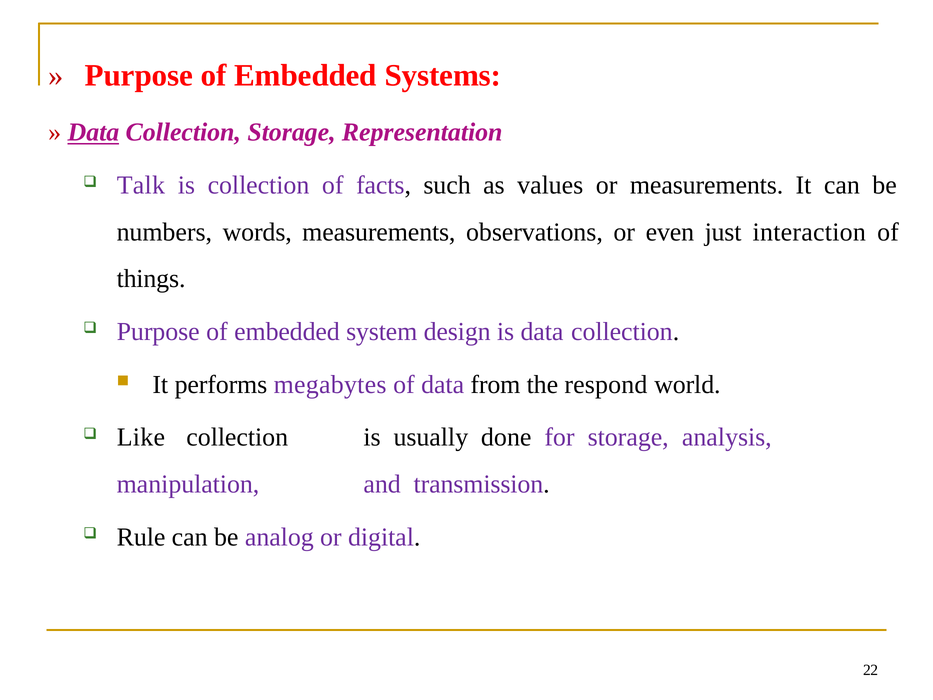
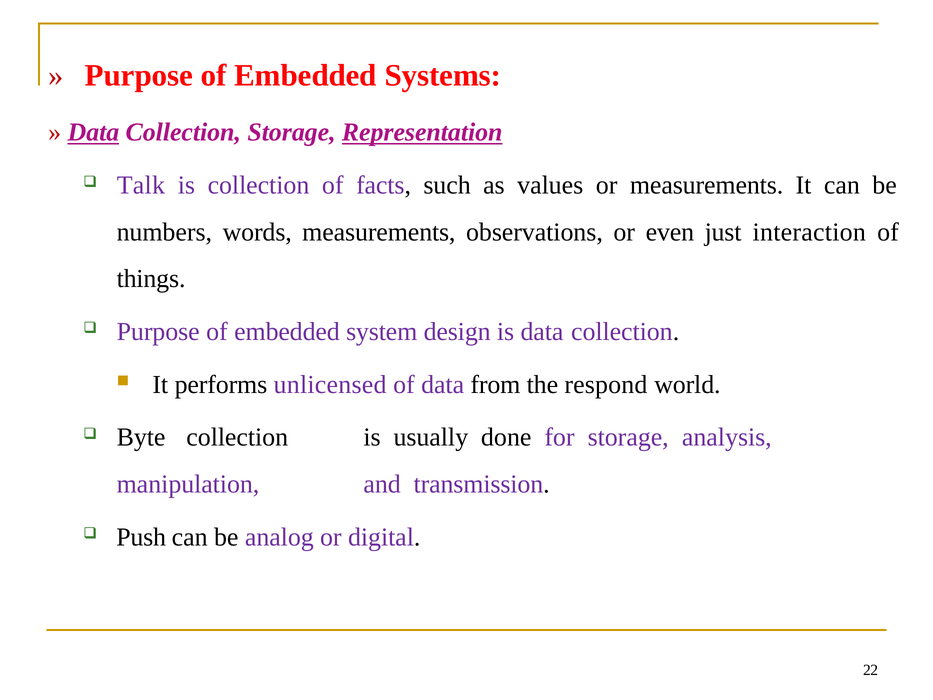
Representation underline: none -> present (422, 132)
megabytes: megabytes -> unlicensed (330, 384)
Like: Like -> Byte (141, 437)
Rule: Rule -> Push (141, 537)
